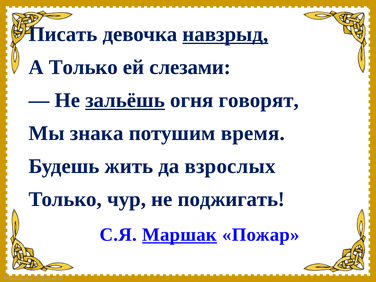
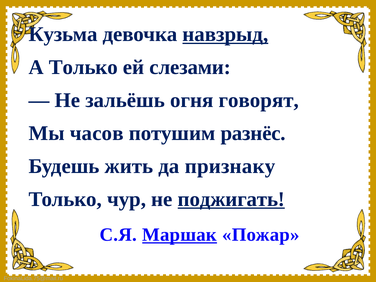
Писать: Писать -> Кузьма (63, 34)
зальёшь underline: present -> none (125, 100)
знака: знака -> часов (97, 133)
время: время -> разнёс (253, 133)
взрослых: взрослых -> признаку (230, 166)
поджигать underline: none -> present (231, 199)
